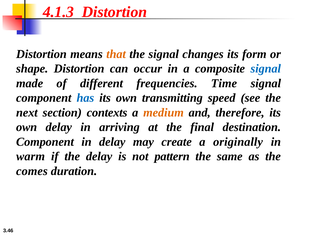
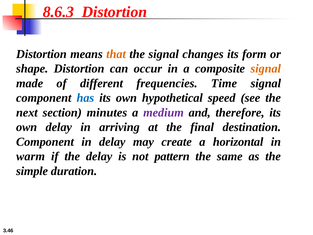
4.1.3: 4.1.3 -> 8.6.3 (58, 12)
signal colour: blue -> orange (266, 69)
transmitting: transmitting -> hypothetical (172, 98)
contexts: contexts -> minutes (107, 112)
medium colour: orange -> purple (163, 112)
originally: originally -> horizontal (238, 142)
comes: comes -> simple (32, 171)
